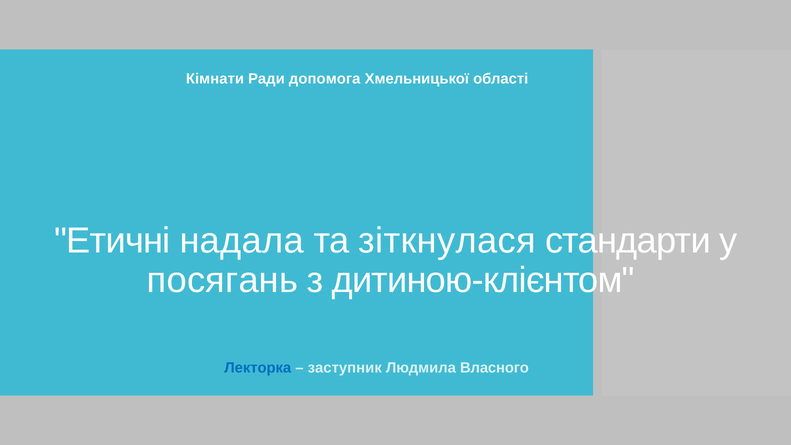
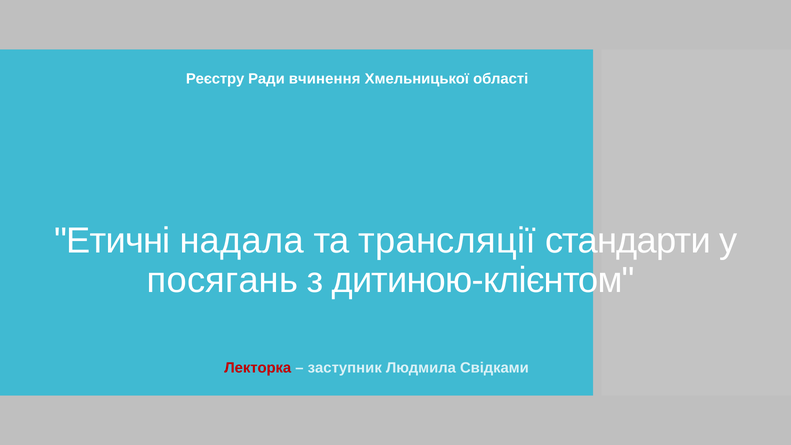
Кімнати: Кімнати -> Реєстру (215, 79)
допомога: допомога -> вчинення (325, 79)
зіткнулася: зіткнулася -> трансляції (447, 241)
Лекторка colour: blue -> red (258, 368)
Власного: Власного -> Свідками (494, 368)
